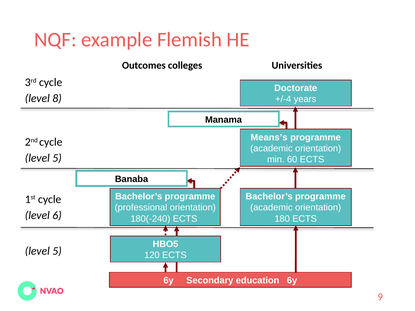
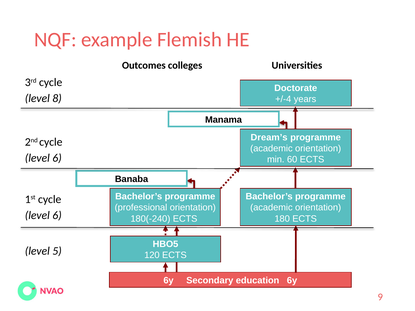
Means’s: Means’s -> Dream’s (269, 137)
5: 5 -> 6 (57, 158)
